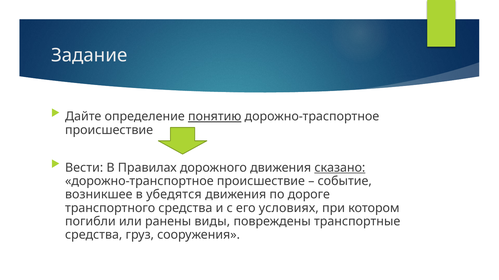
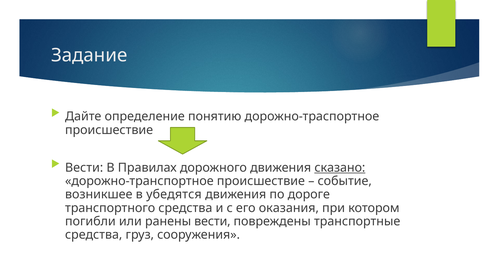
понятию underline: present -> none (215, 117)
условиях: условиях -> оказания (289, 208)
ранены виды: виды -> вести (212, 222)
